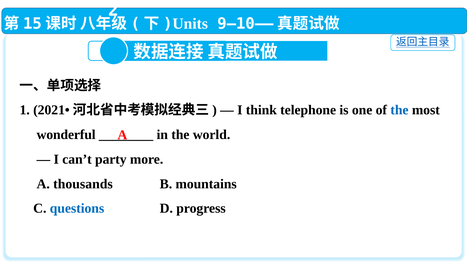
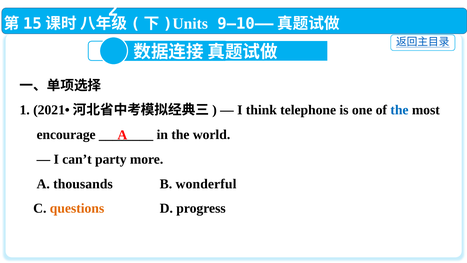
wonderful: wonderful -> encourage (66, 135)
mountains: mountains -> wonderful (206, 184)
questions colour: blue -> orange (77, 208)
